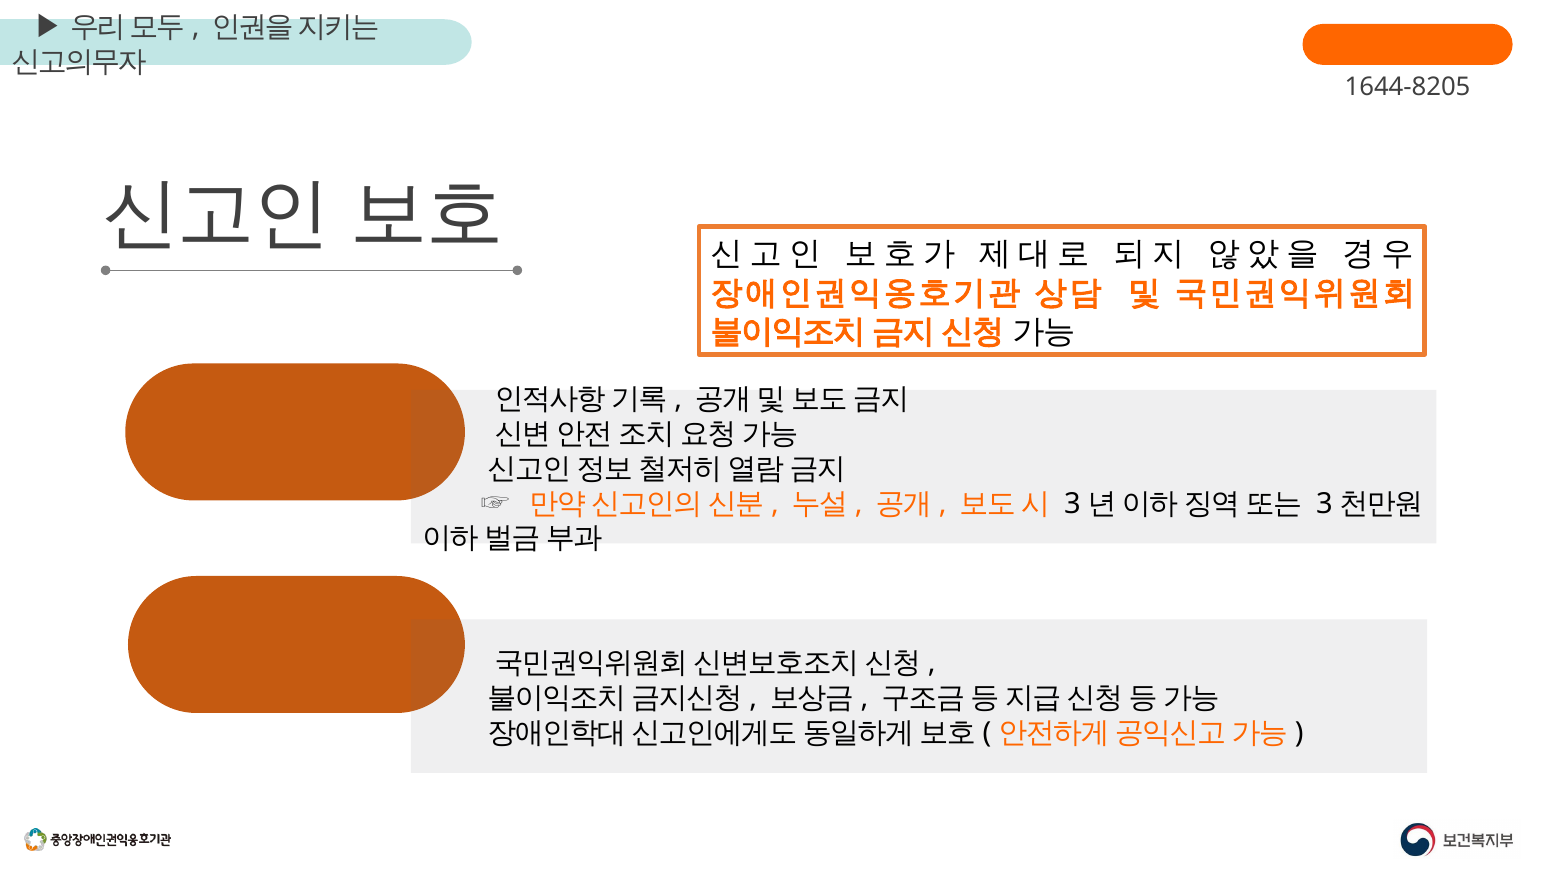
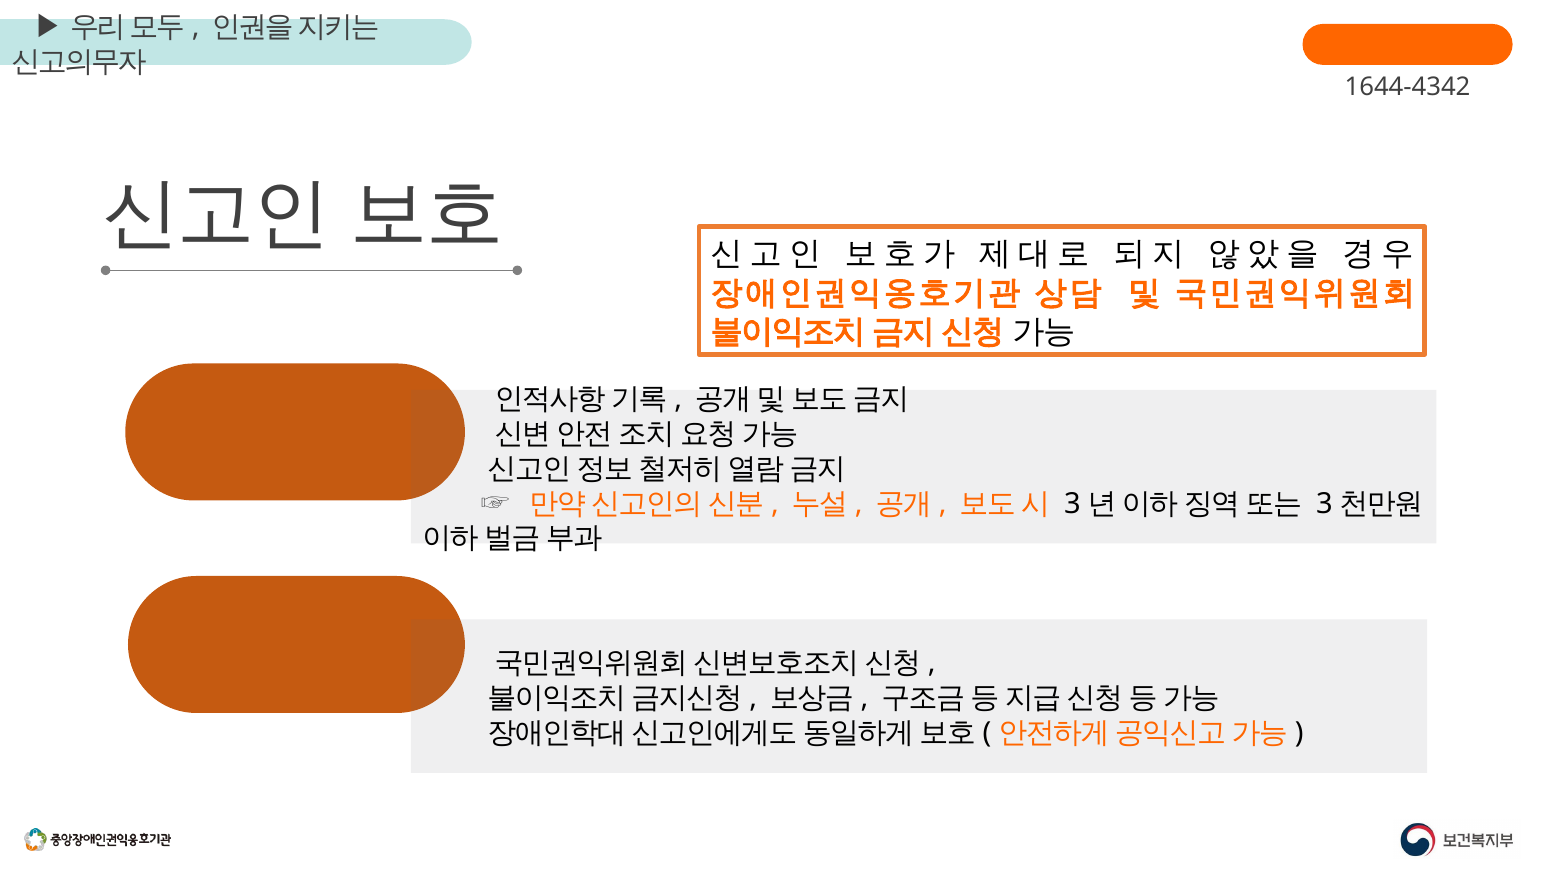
1644-8205: 1644-8205 -> 1644-4342 (1408, 87)
